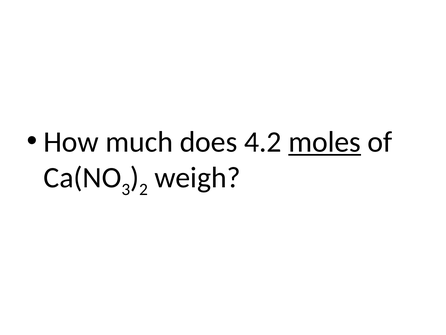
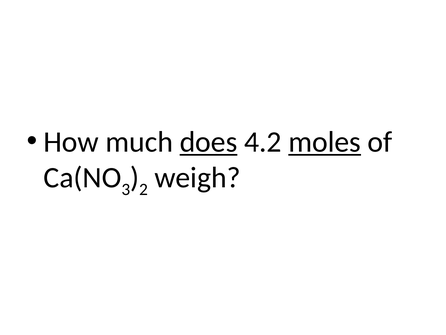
does underline: none -> present (209, 142)
